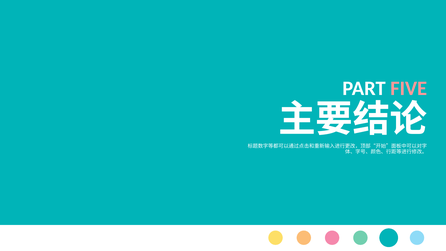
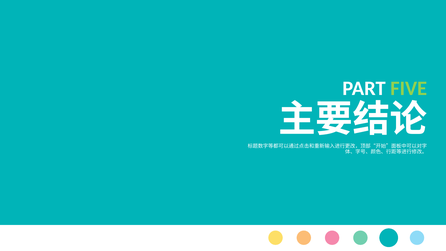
FIVE colour: pink -> light green (409, 88)
